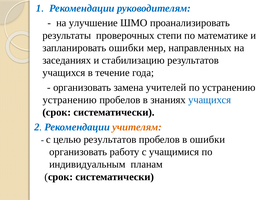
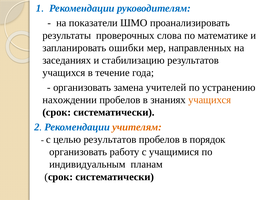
улучшение: улучшение -> показатели (93, 23)
степи: степи -> слова (169, 35)
устранению: устранению -> нахождении (70, 100)
учащихся colour: blue -> orange (210, 100)
в ошибки: ошибки -> порядок (208, 140)
